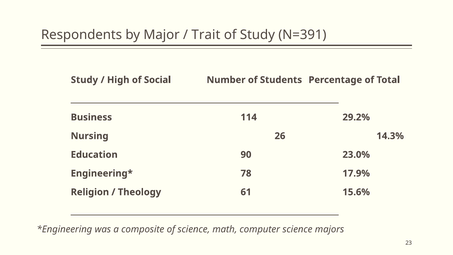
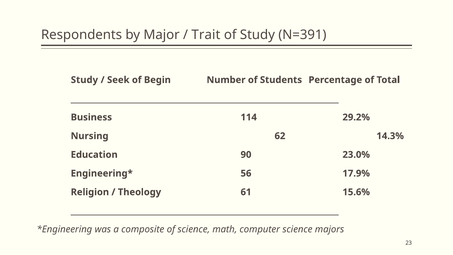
High: High -> Seek (118, 80)
Social: Social -> Begin (157, 80)
26: 26 -> 62 (280, 136)
78: 78 -> 56 (246, 173)
